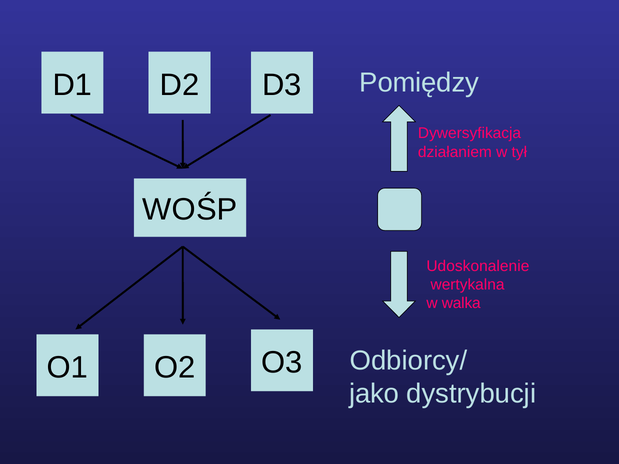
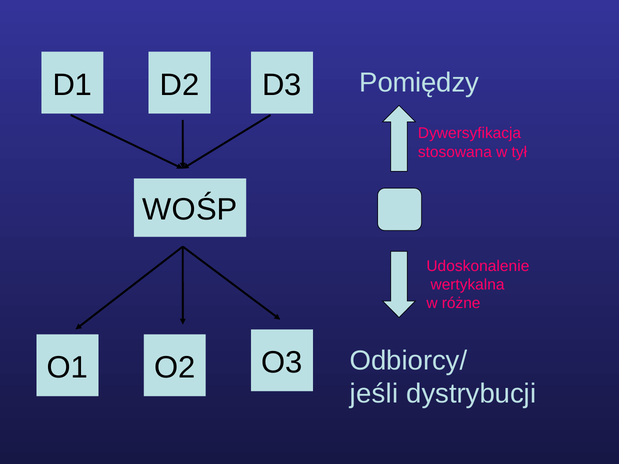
działaniem: działaniem -> stosowana (455, 152)
walka: walka -> różne (461, 303)
jako: jako -> jeśli (374, 394)
